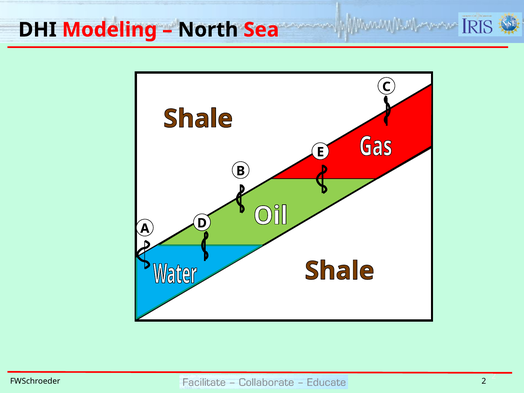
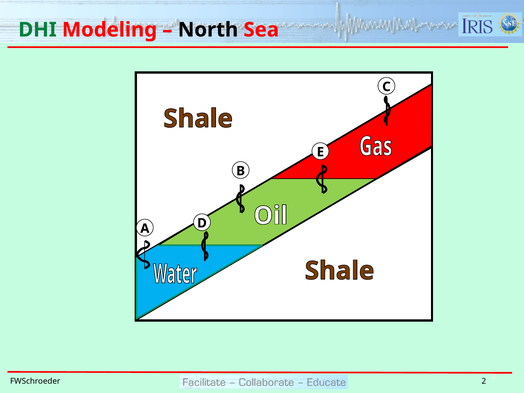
DHI colour: black -> green (38, 30)
